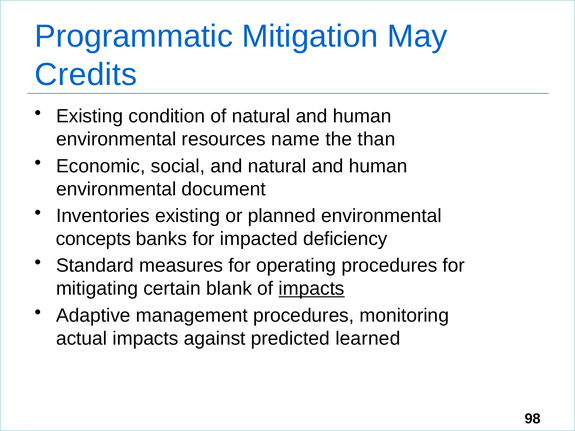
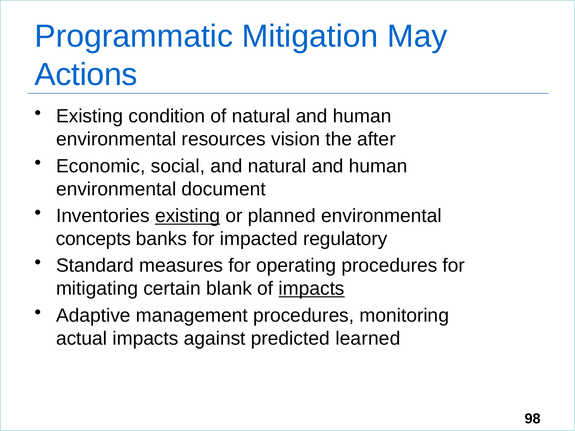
Credits: Credits -> Actions (86, 75)
name: name -> vision (296, 139)
than: than -> after (377, 139)
existing underline: none -> present (188, 216)
deficiency: deficiency -> regulatory (345, 239)
